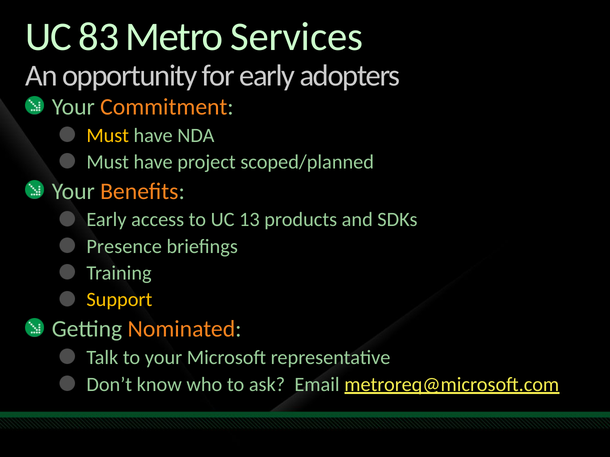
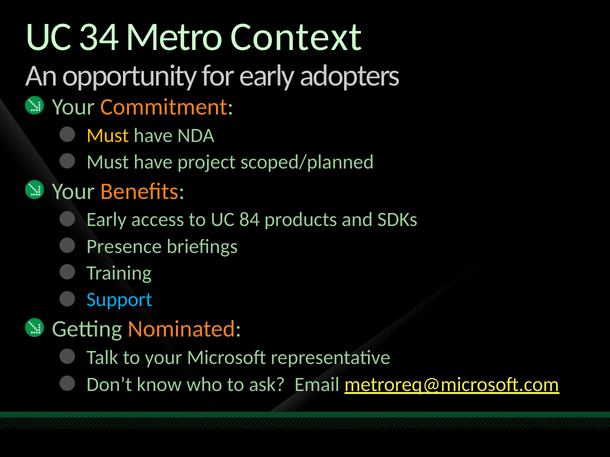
83: 83 -> 34 (99, 37)
Services: Services -> Context (296, 37)
13: 13 -> 84 (249, 220)
Support colour: yellow -> light blue (119, 300)
